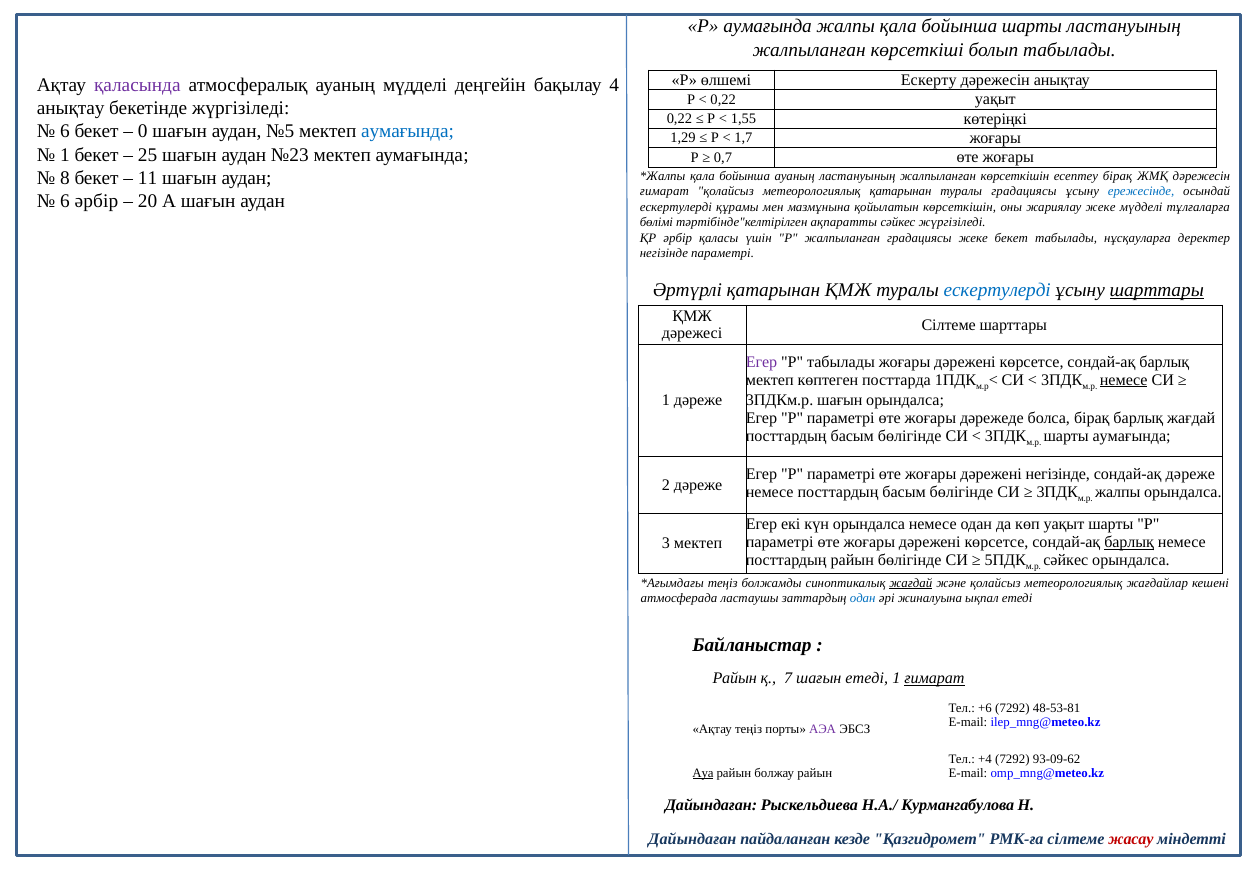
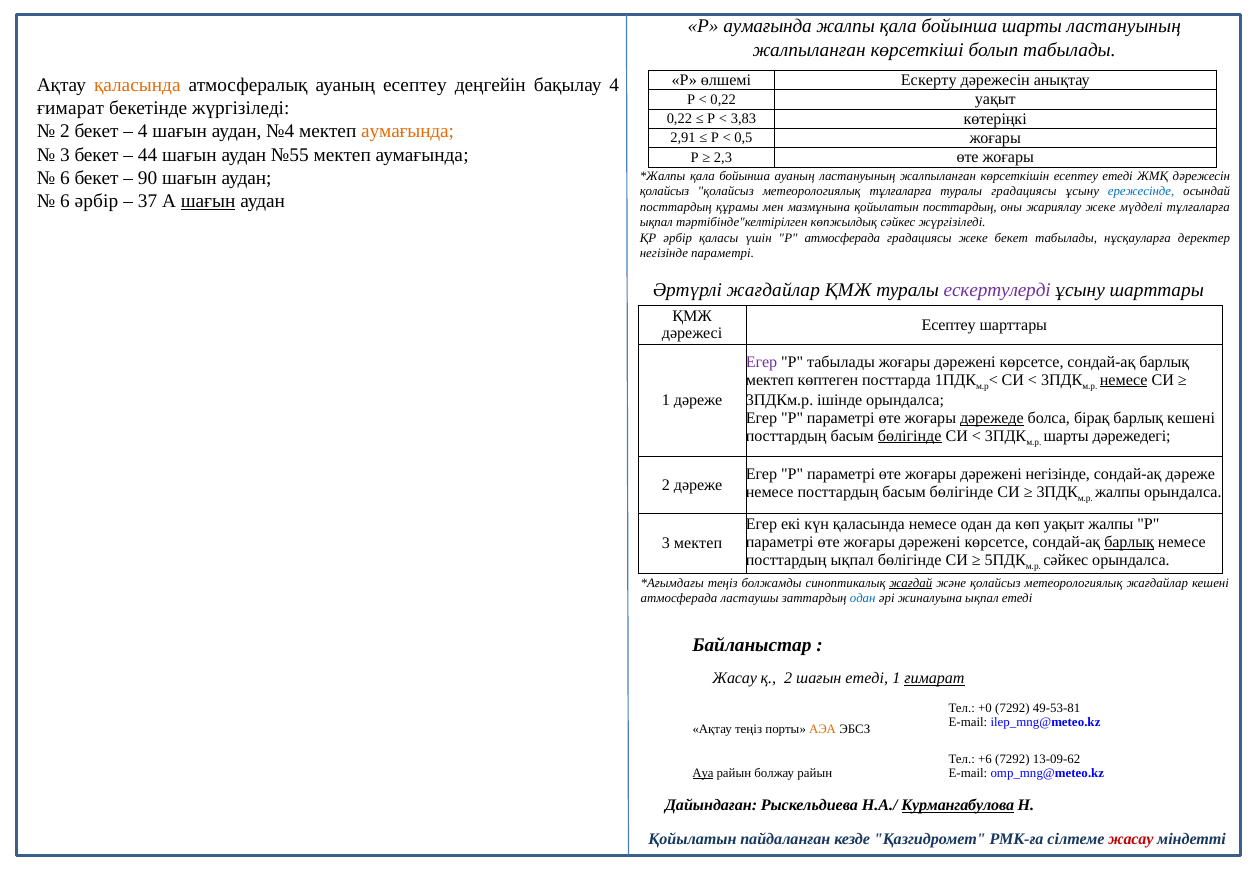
қаласында colour: purple -> orange (137, 85)
ауаның мүдделі: мүдделі -> есептеу (415, 85)
анықтау: анықтау -> ғимарат (71, 108)
1,55: 1,55 -> 3,83 (743, 119)
6: 6 -> 2 (65, 131)
0: 0 -> 4 (143, 131)
№5: №5 -> №4 (280, 131)
аумағында colour: blue -> orange (408, 131)
1,29: 1,29 -> 2,91 (683, 138)
1,7: 1,7 -> 0,5 (743, 138)
1: 1 -> 3 (65, 155)
25: 25 -> 44 (148, 155)
№23: №23 -> №55 (290, 155)
0,7: 0,7 -> 2,3 (723, 158)
8: 8 -> 6 (65, 178)
11: 11 -> 90 (148, 178)
есептеу бірақ: бірақ -> етеді (1118, 176)
ғимарат: ғимарат -> қолайсыз (665, 192)
метеорологиялық қатарынан: қатарынан -> тұлғаларға (901, 192)
20: 20 -> 37 (148, 201)
шағын underline: none -> present (208, 201)
ескертулерді: ескертулерді -> посттардың (676, 207)
қойылатын көрсеткішін: көрсеткішін -> посттардың (960, 207)
бөлімі: бөлімі -> ықпал (656, 223)
ақпаратты: ақпаратты -> көпжылдық (844, 223)
Р жалпыланған: жалпыланған -> атмосферада (842, 238)
Әртүрлі қатарынан: қатарынан -> жағдайлар (773, 291)
ескертулерді colour: blue -> purple (997, 291)
шарттары underline: present -> none (1157, 291)
Сілтеме: Сілтеме -> Есептеу (949, 325)
3ПДКм.р шағын: шағын -> ішінде (840, 400)
дәрежеде underline: none -> present (992, 418)
барлық жағдай: жағдай -> кешені (1191, 418)
бөлігінде underline: none -> present (910, 436)
шарты аумағында: аумағында -> дәрежедегі (1132, 436)
күн орындалса: орындалса -> қаласында (869, 524)
уақыт шарты: шарты -> жалпы (1111, 524)
посттардың райын: райын -> ықпал (852, 560)
Райын: Райын -> Жасау (735, 679)
қ 7: 7 -> 2 (788, 679)
+6: +6 -> +0 (985, 708)
48-53-81: 48-53-81 -> 49-53-81 (1057, 708)
АЭА colour: purple -> orange (823, 730)
+4: +4 -> +6 (985, 759)
93-09-62: 93-09-62 -> 13-09-62 (1057, 759)
Курмангабулова underline: none -> present (958, 806)
Дайындаған: Дайындаған -> Қойылатын (692, 840)
